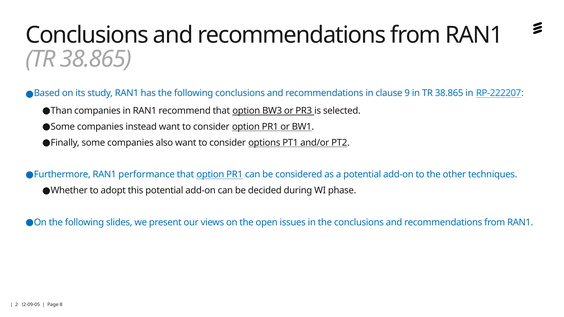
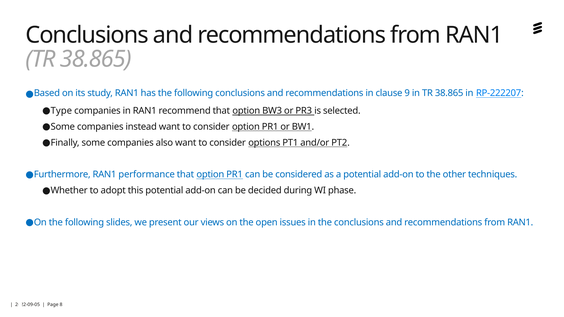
Than: Than -> Type (61, 111)
